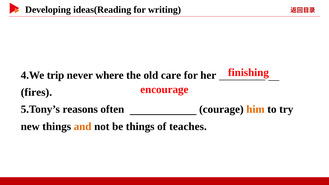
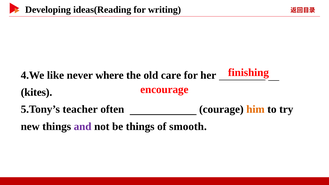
trip: trip -> like (55, 75)
fires: fires -> kites (36, 92)
reasons: reasons -> teacher (80, 109)
and colour: orange -> purple (83, 126)
teaches: teaches -> smooth (188, 126)
